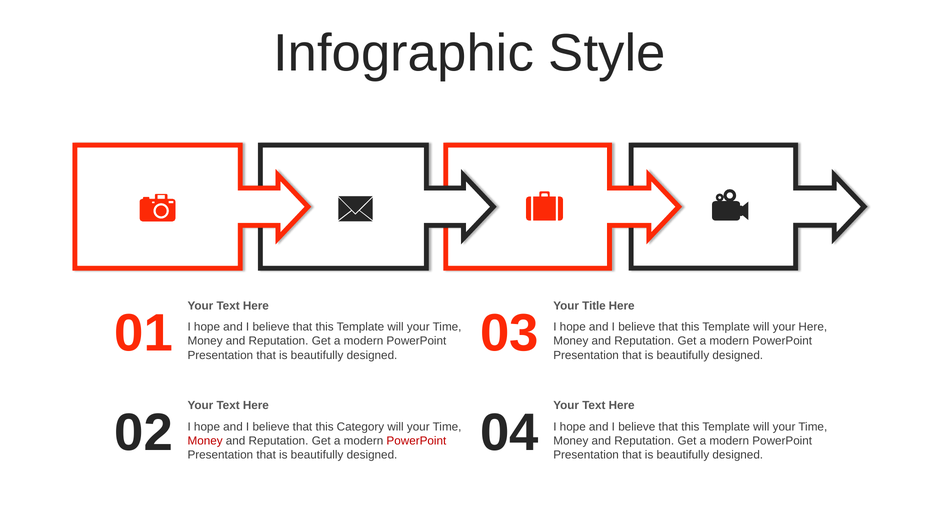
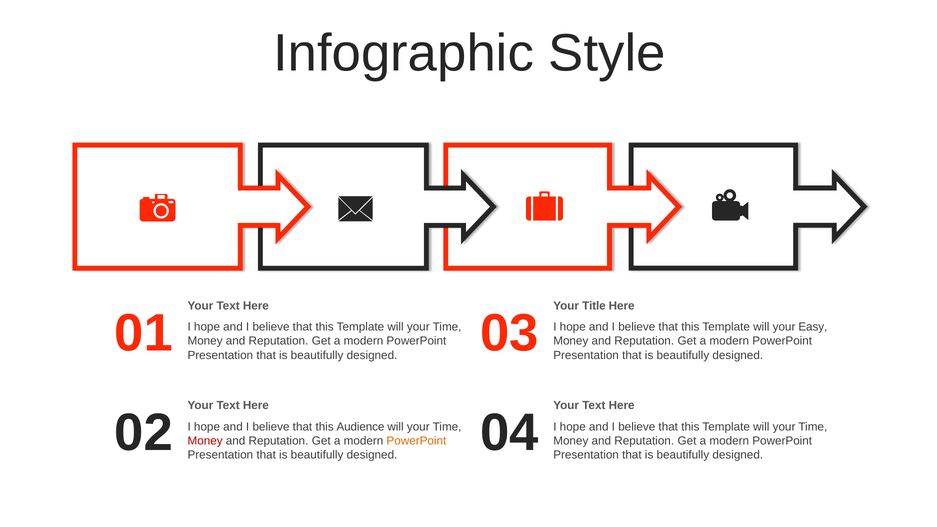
your Here: Here -> Easy (813, 327)
Category: Category -> Audience (361, 427)
PowerPoint colour: red -> orange (416, 441)
